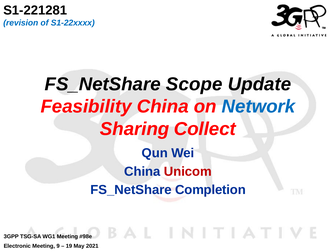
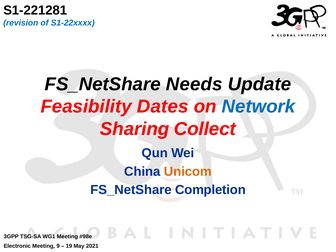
Scope: Scope -> Needs (194, 84)
Feasibility China: China -> Dates (163, 107)
Unicom colour: red -> orange (188, 171)
